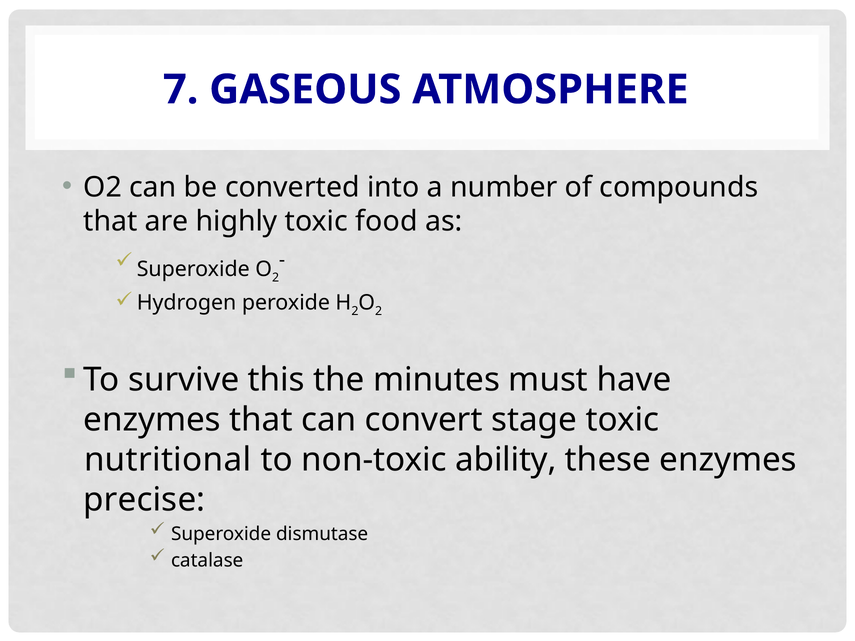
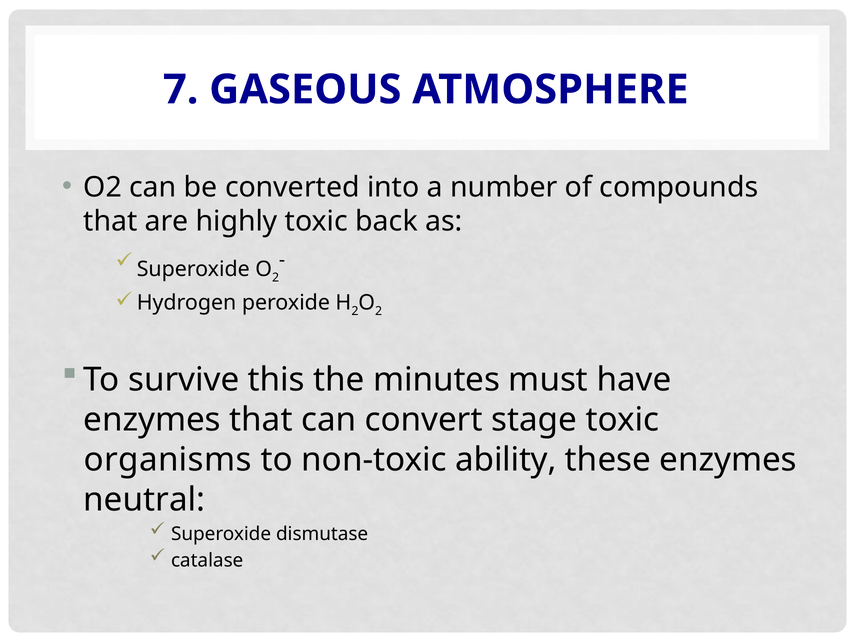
food: food -> back (387, 221)
nutritional: nutritional -> organisms (168, 460)
precise: precise -> neutral (144, 500)
